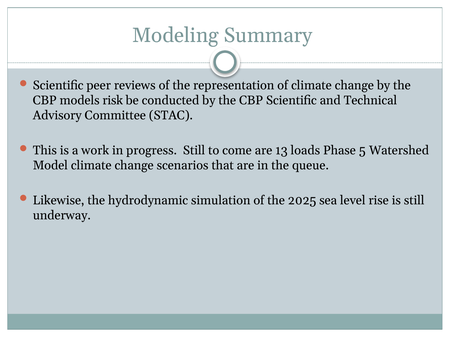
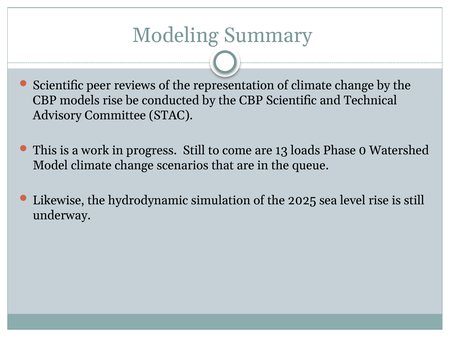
models risk: risk -> rise (113, 101)
5: 5 -> 0 (362, 151)
